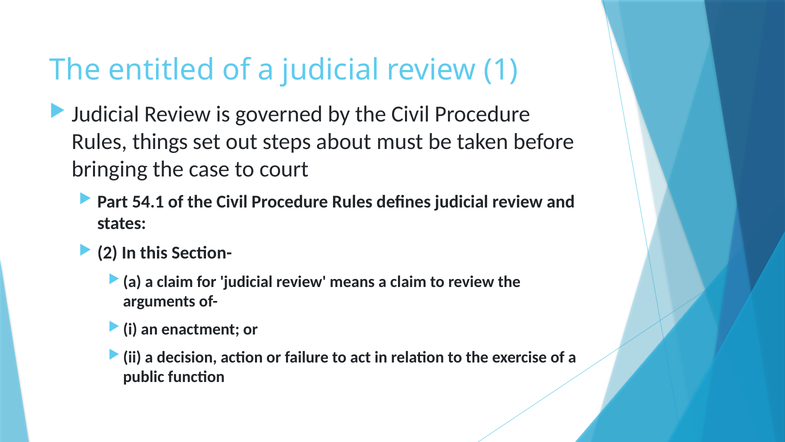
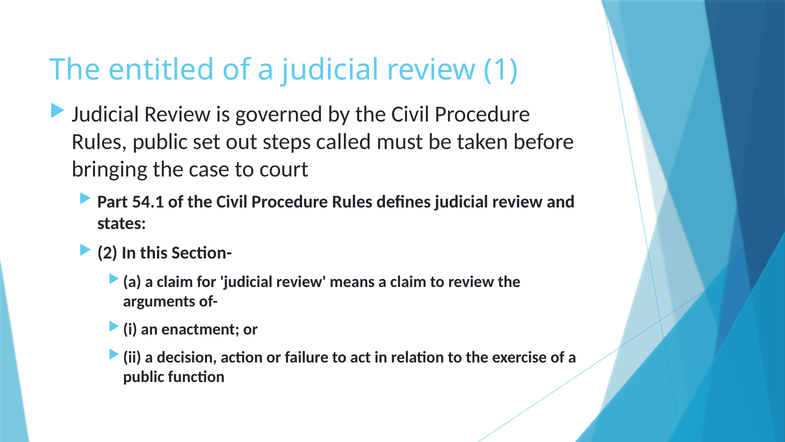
Rules things: things -> public (160, 142)
about: about -> called (344, 142)
